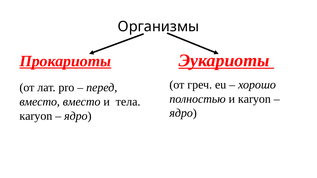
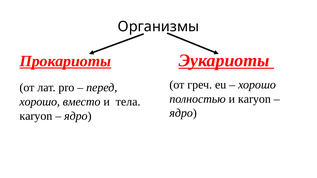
вместо: вместо -> хорошо (40, 102)
